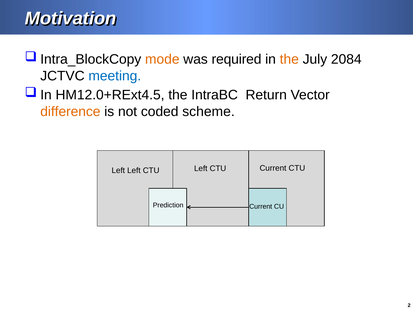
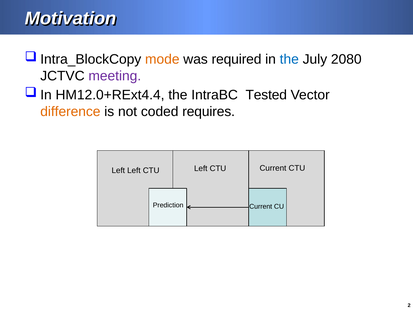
the colour: orange -> blue (289, 59)
2084: 2084 -> 2080 (346, 59)
meeting colour: blue -> purple (115, 76)
HM12.0+RExt4.5: HM12.0+RExt4.5 -> HM12.0+RExt4.4 (110, 95)
Return: Return -> Tested (266, 95)
scheme: scheme -> requires (209, 112)
